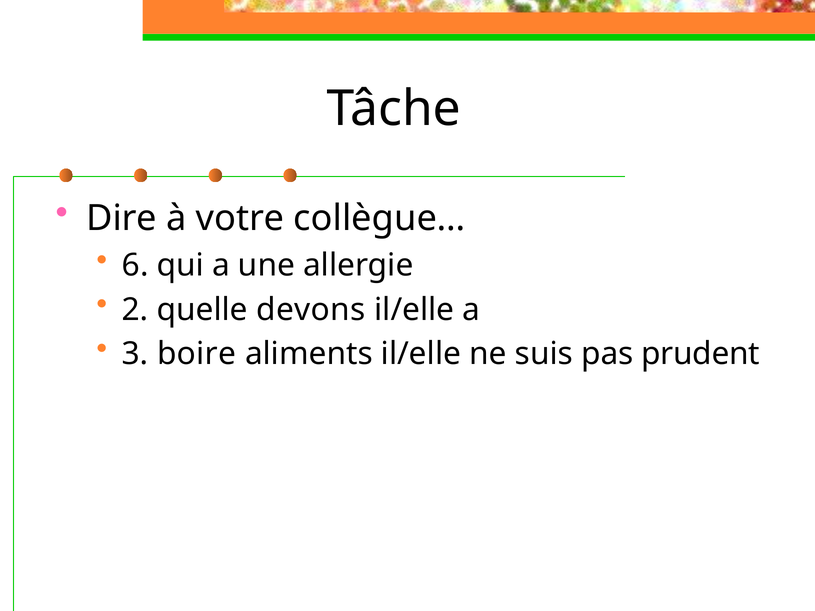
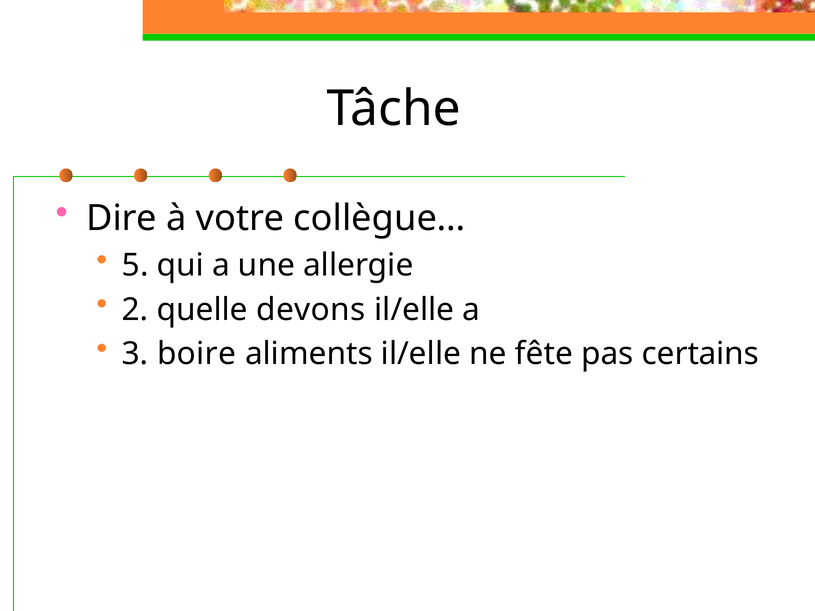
6: 6 -> 5 (135, 265)
suis: suis -> fête (544, 354)
prudent: prudent -> certains (700, 354)
